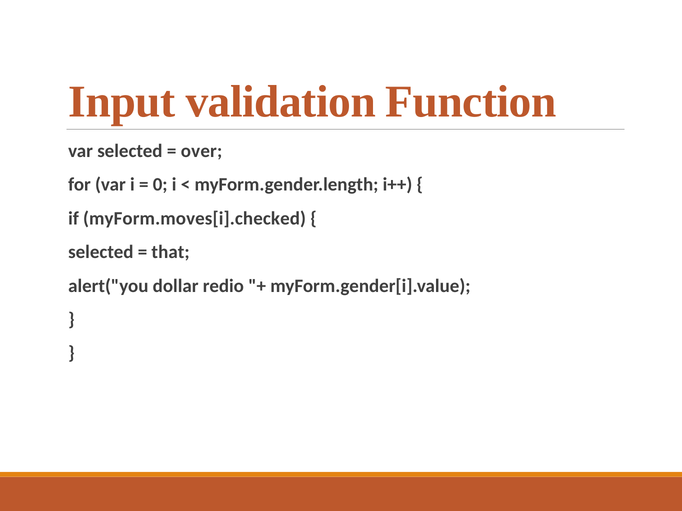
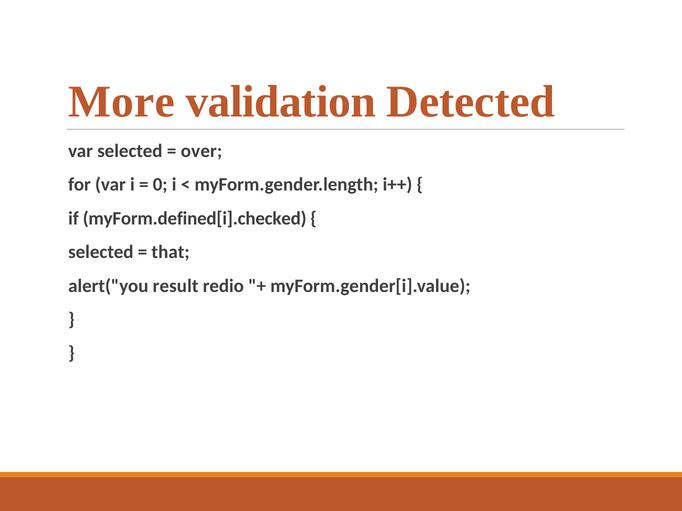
Input: Input -> More (122, 102)
Function: Function -> Detected (471, 102)
myForm.moves[i].checked: myForm.moves[i].checked -> myForm.defined[i].checked (195, 219)
dollar: dollar -> result (176, 286)
